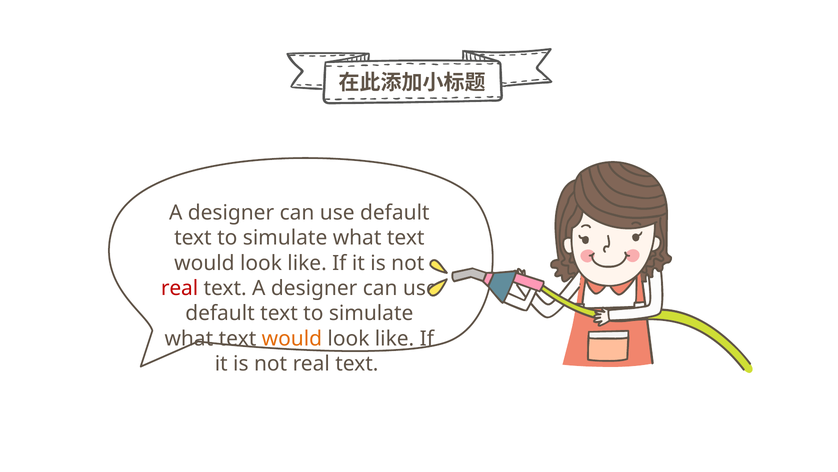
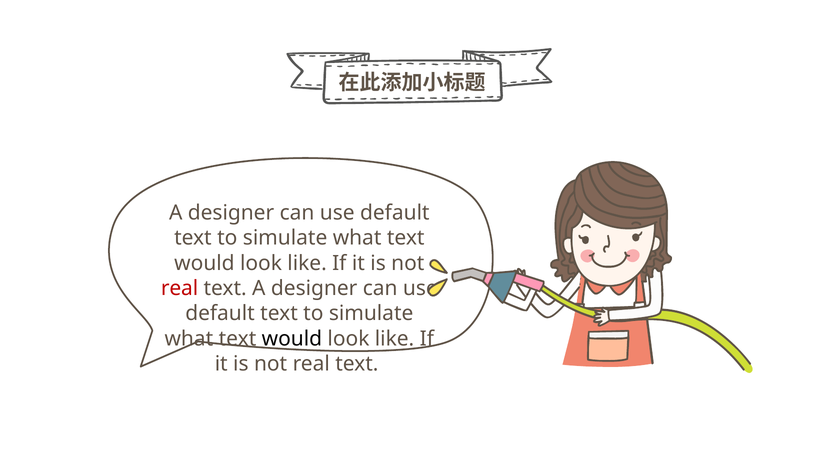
would colour: orange -> black (292, 338)
